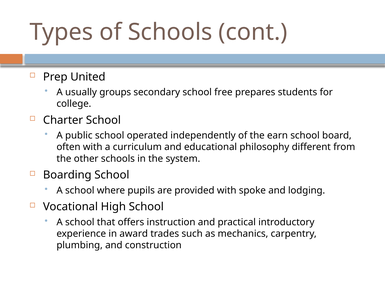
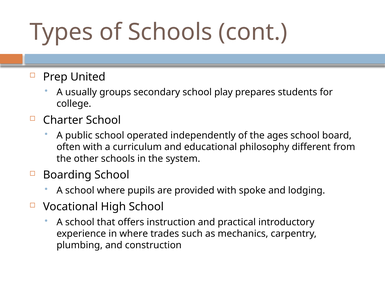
free: free -> play (223, 92)
earn: earn -> ages (278, 135)
in award: award -> where (134, 233)
